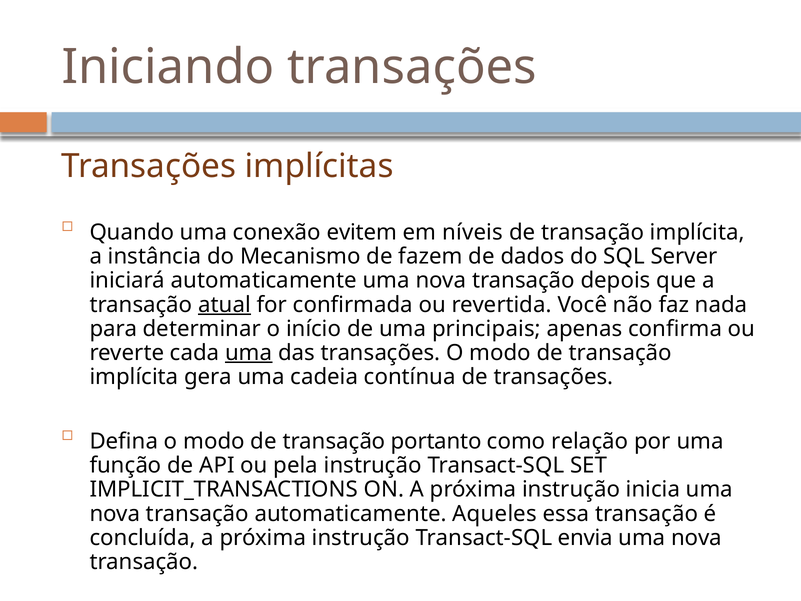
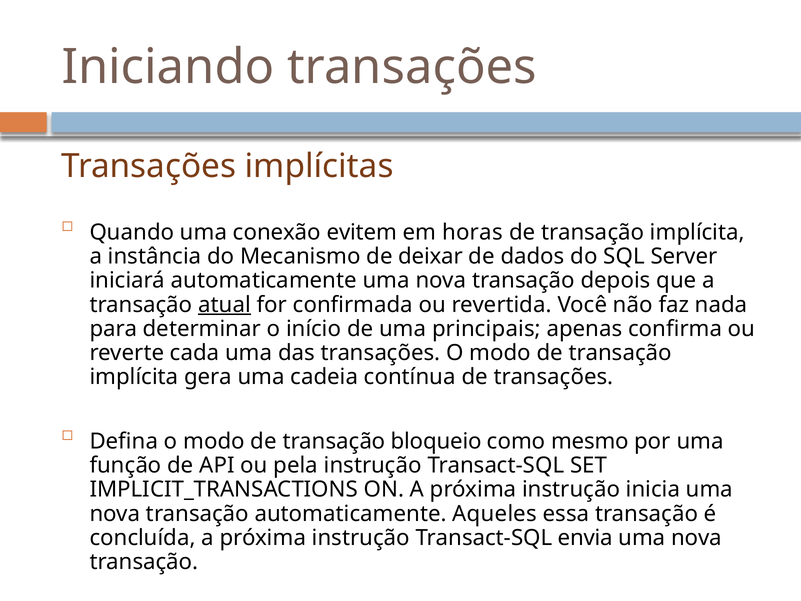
níveis: níveis -> horas (473, 232)
fazem: fazem -> deixar (431, 256)
uma underline: present -> none (249, 353)
portanto: portanto -> bloqueio (436, 441)
relação: relação -> mesmo (590, 441)
